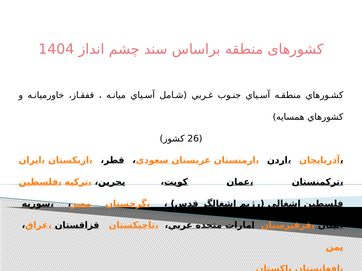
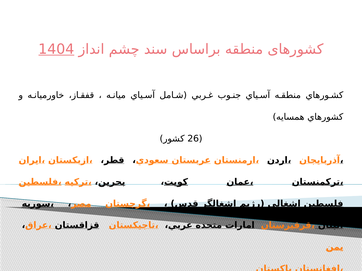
1404 underline: none -> present (56, 49)
